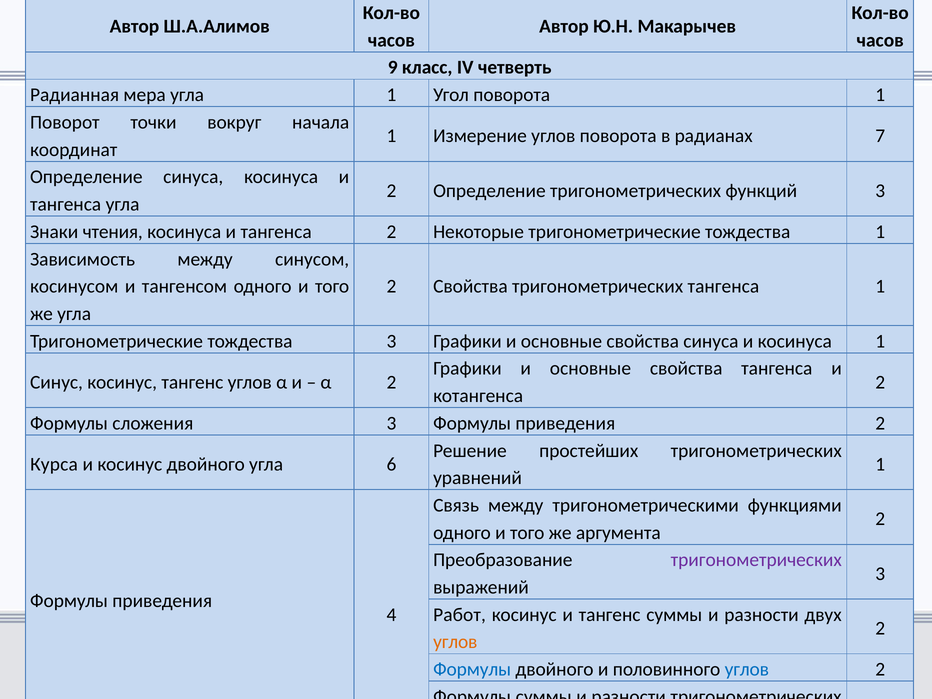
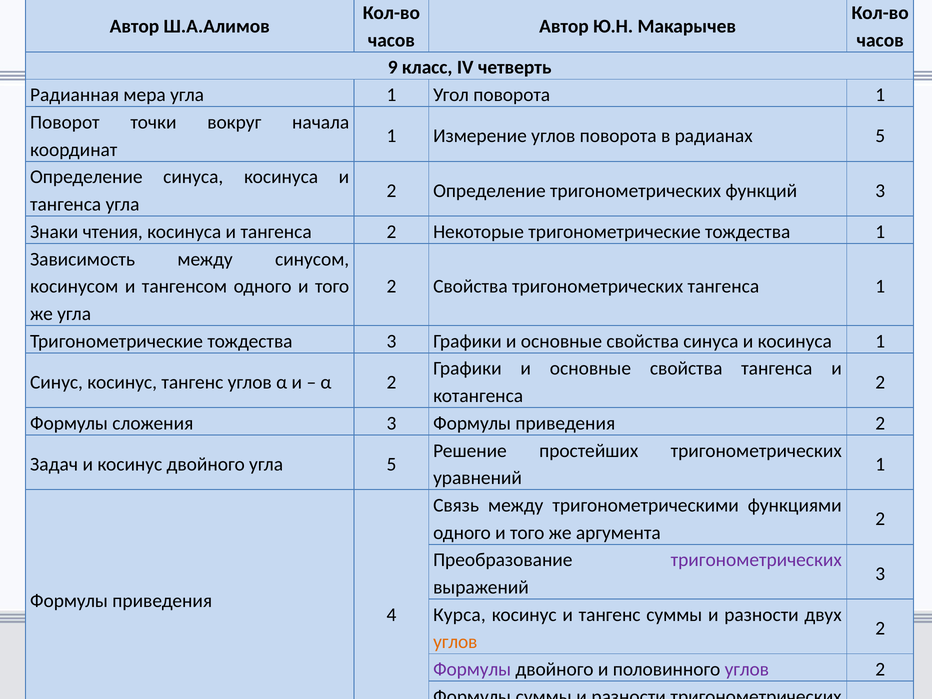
радианах 7: 7 -> 5 (880, 136)
Курса: Курса -> Задач (54, 464)
угла 6: 6 -> 5 (391, 464)
Работ: Работ -> Курса (459, 615)
Формулы colour: blue -> purple (472, 669)
углов colour: blue -> purple (747, 669)
